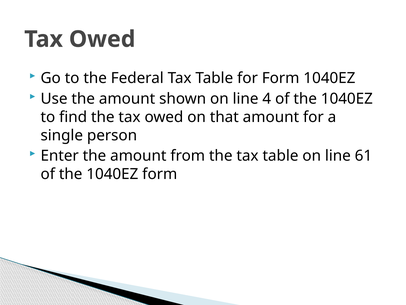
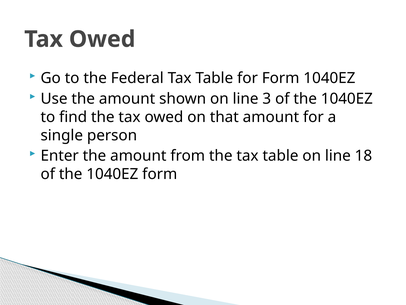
4: 4 -> 3 (267, 99)
61: 61 -> 18 (363, 156)
